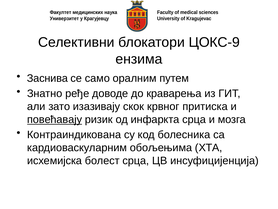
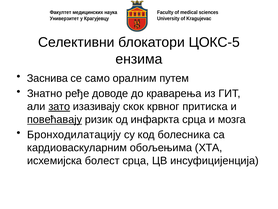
ЦОКС-9: ЦОКС-9 -> ЦОКС-5 (214, 42)
зато underline: none -> present (59, 106)
Контраиндикована: Контраиндикована -> Бронходилатацију (74, 134)
